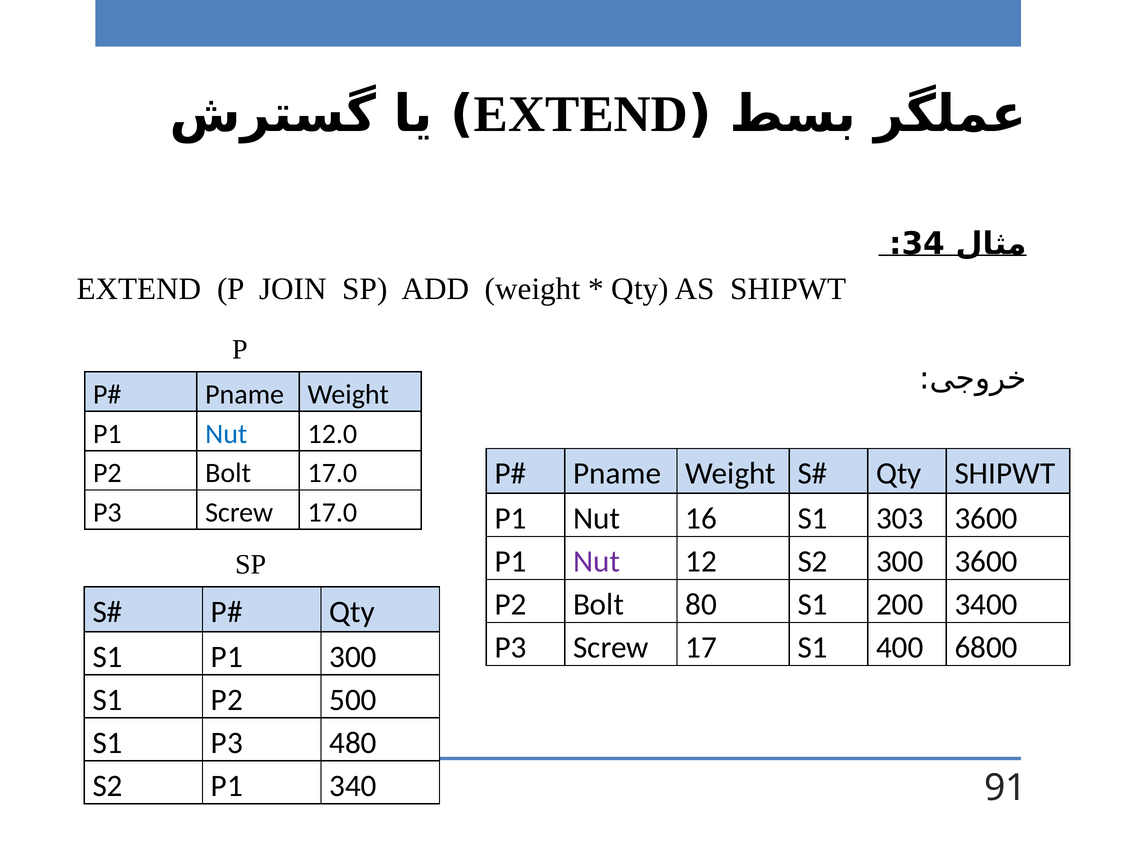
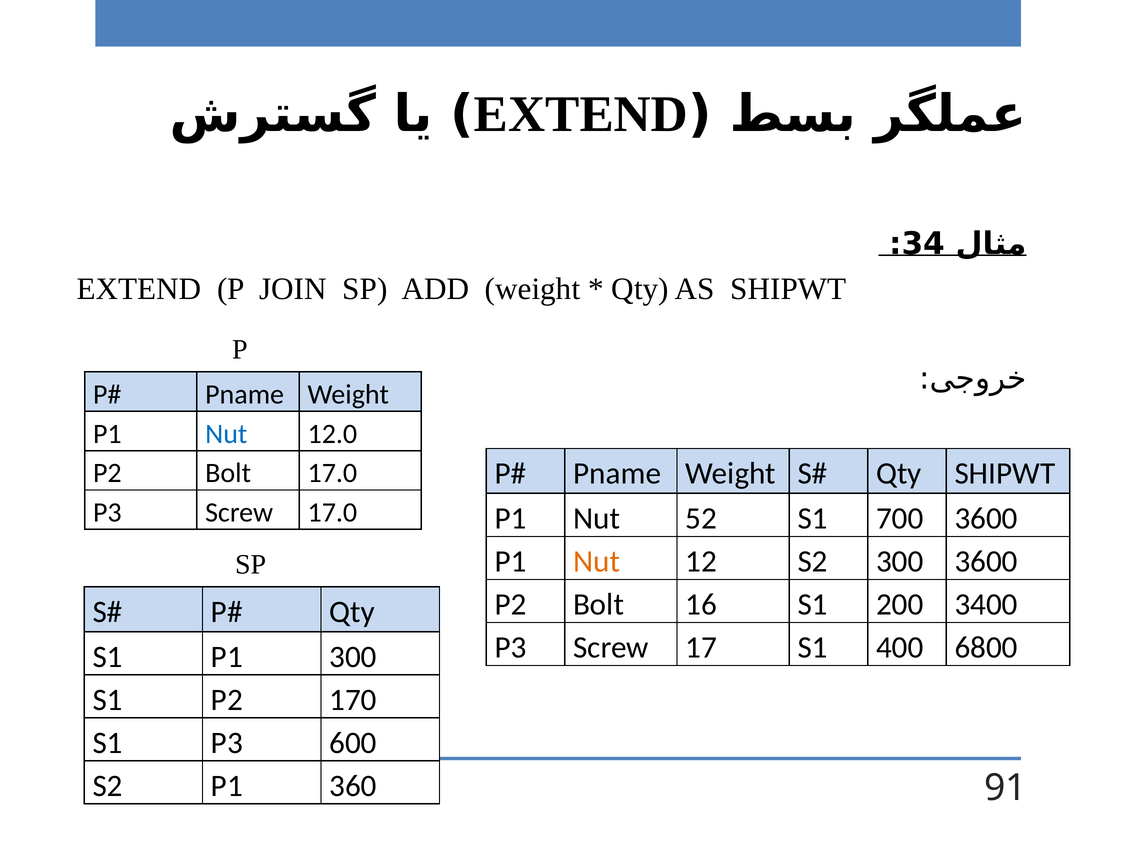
16: 16 -> 52 (701, 519)
303: 303 -> 700 (900, 519)
Nut colour: purple -> orange (597, 562)
80: 80 -> 16 (701, 605)
500: 500 -> 170 (353, 700)
480: 480 -> 600 (353, 743)
340: 340 -> 360 (353, 786)
